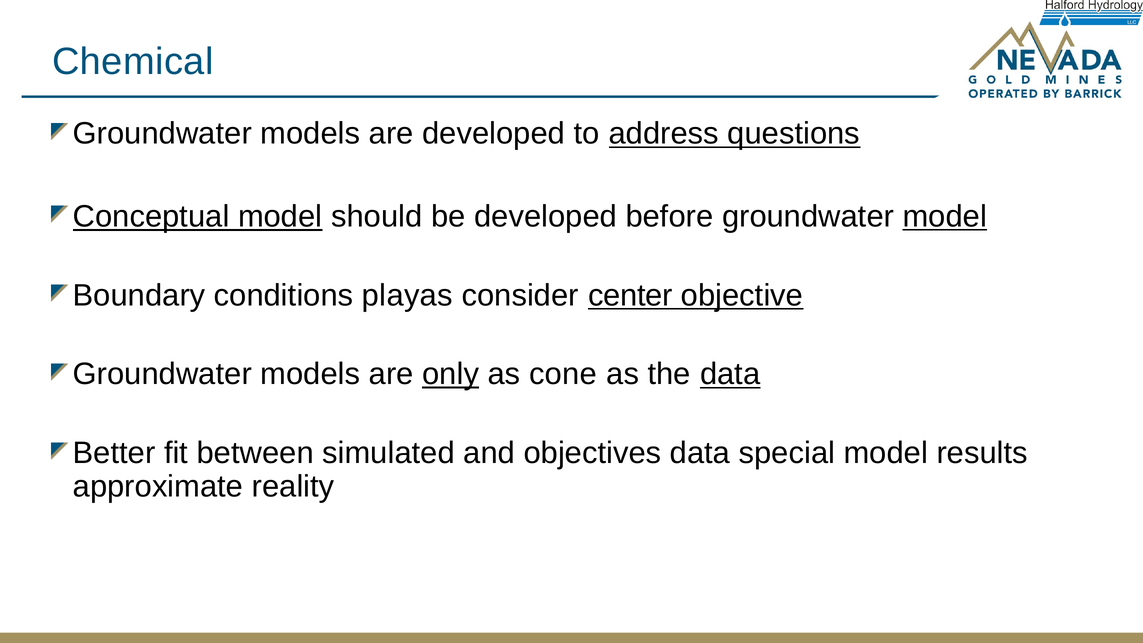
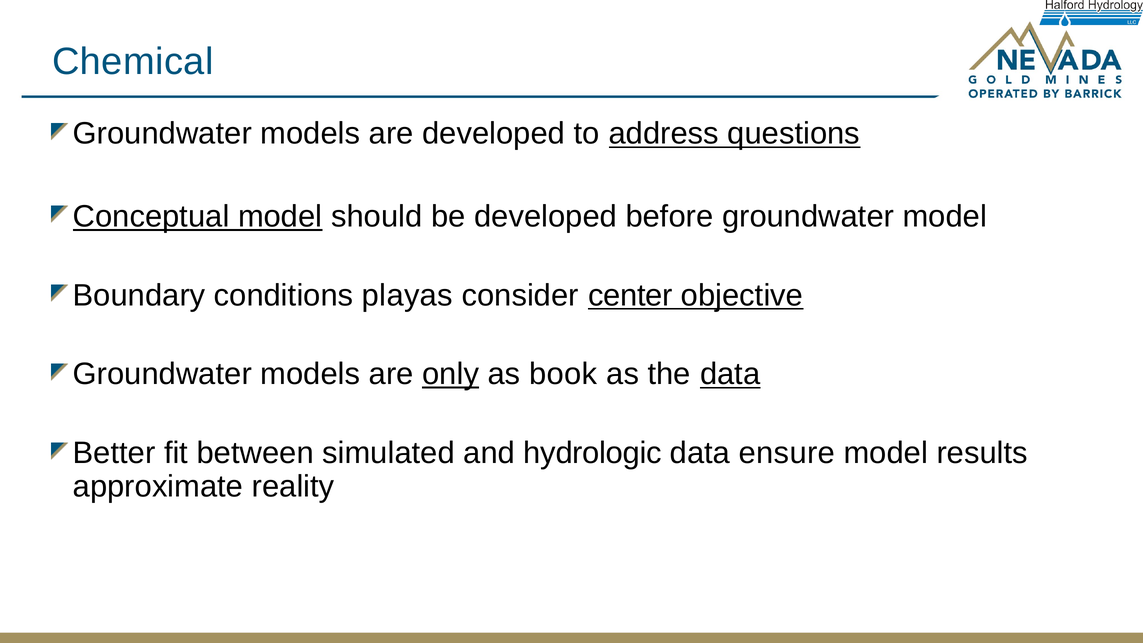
model underline: present -> none (945, 216)
cone: cone -> book (563, 374)
objectives: objectives -> hydrologic (593, 453)
special: special -> ensure (787, 453)
